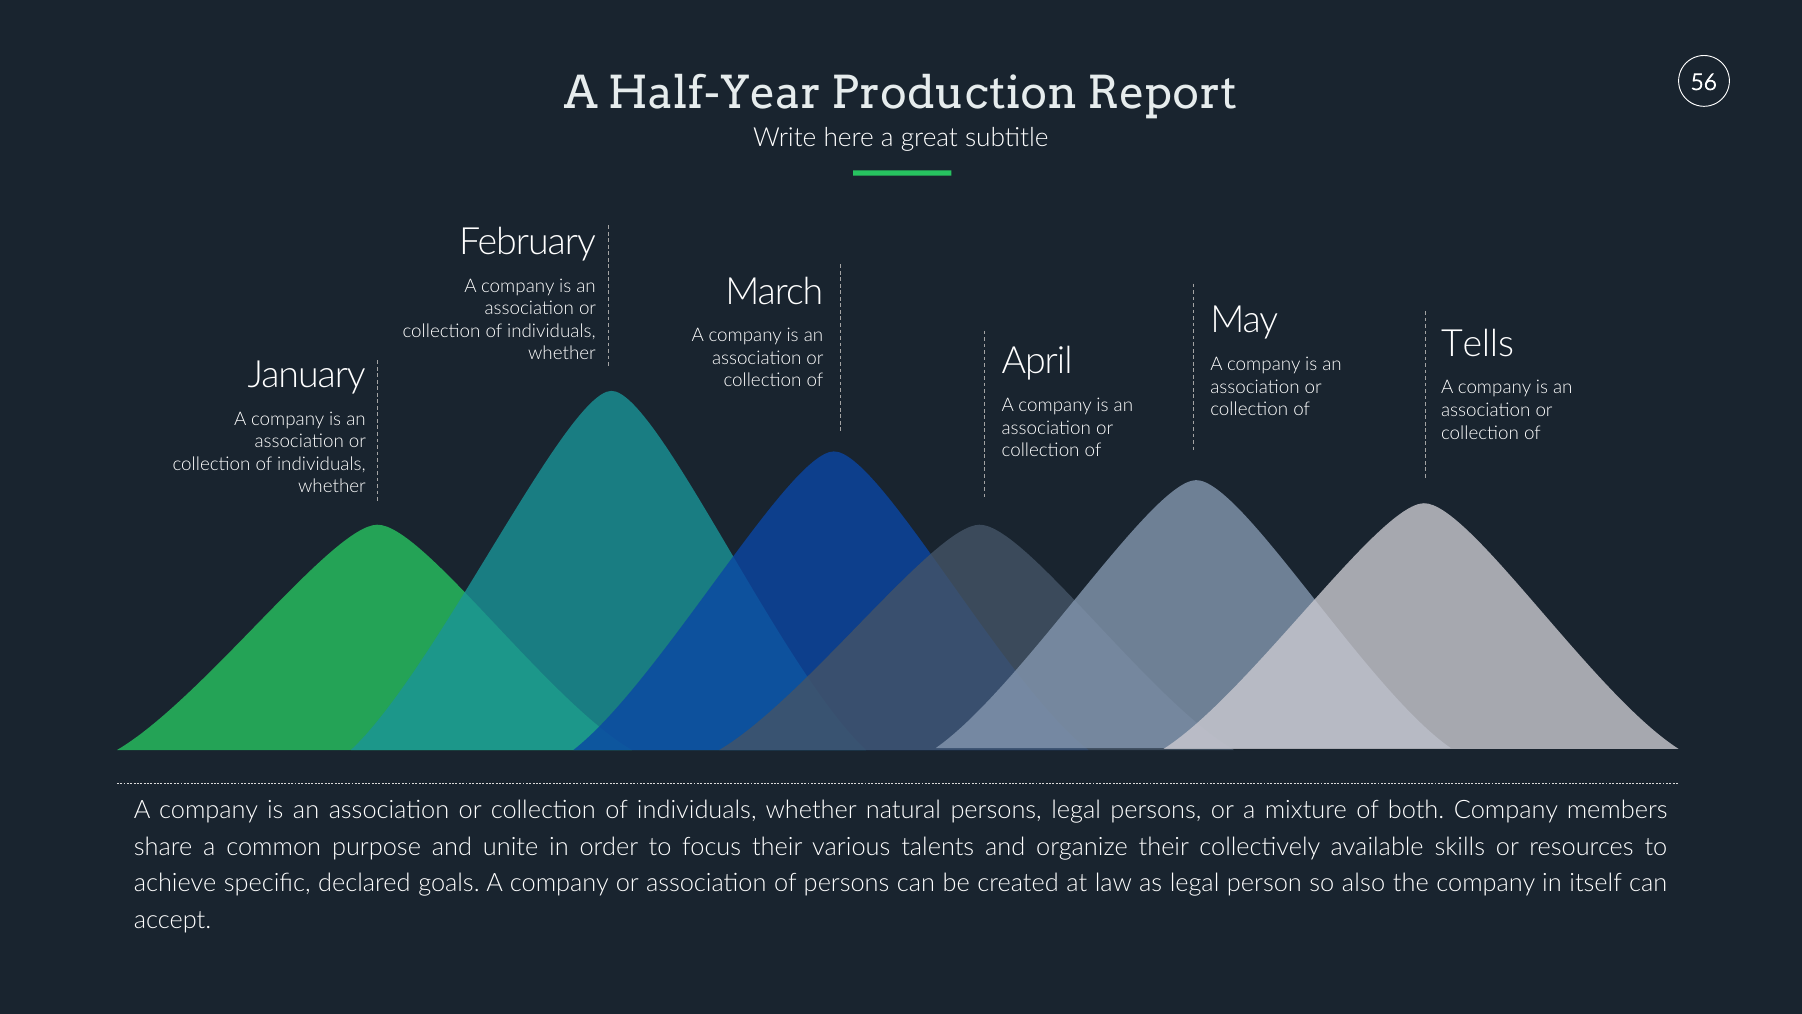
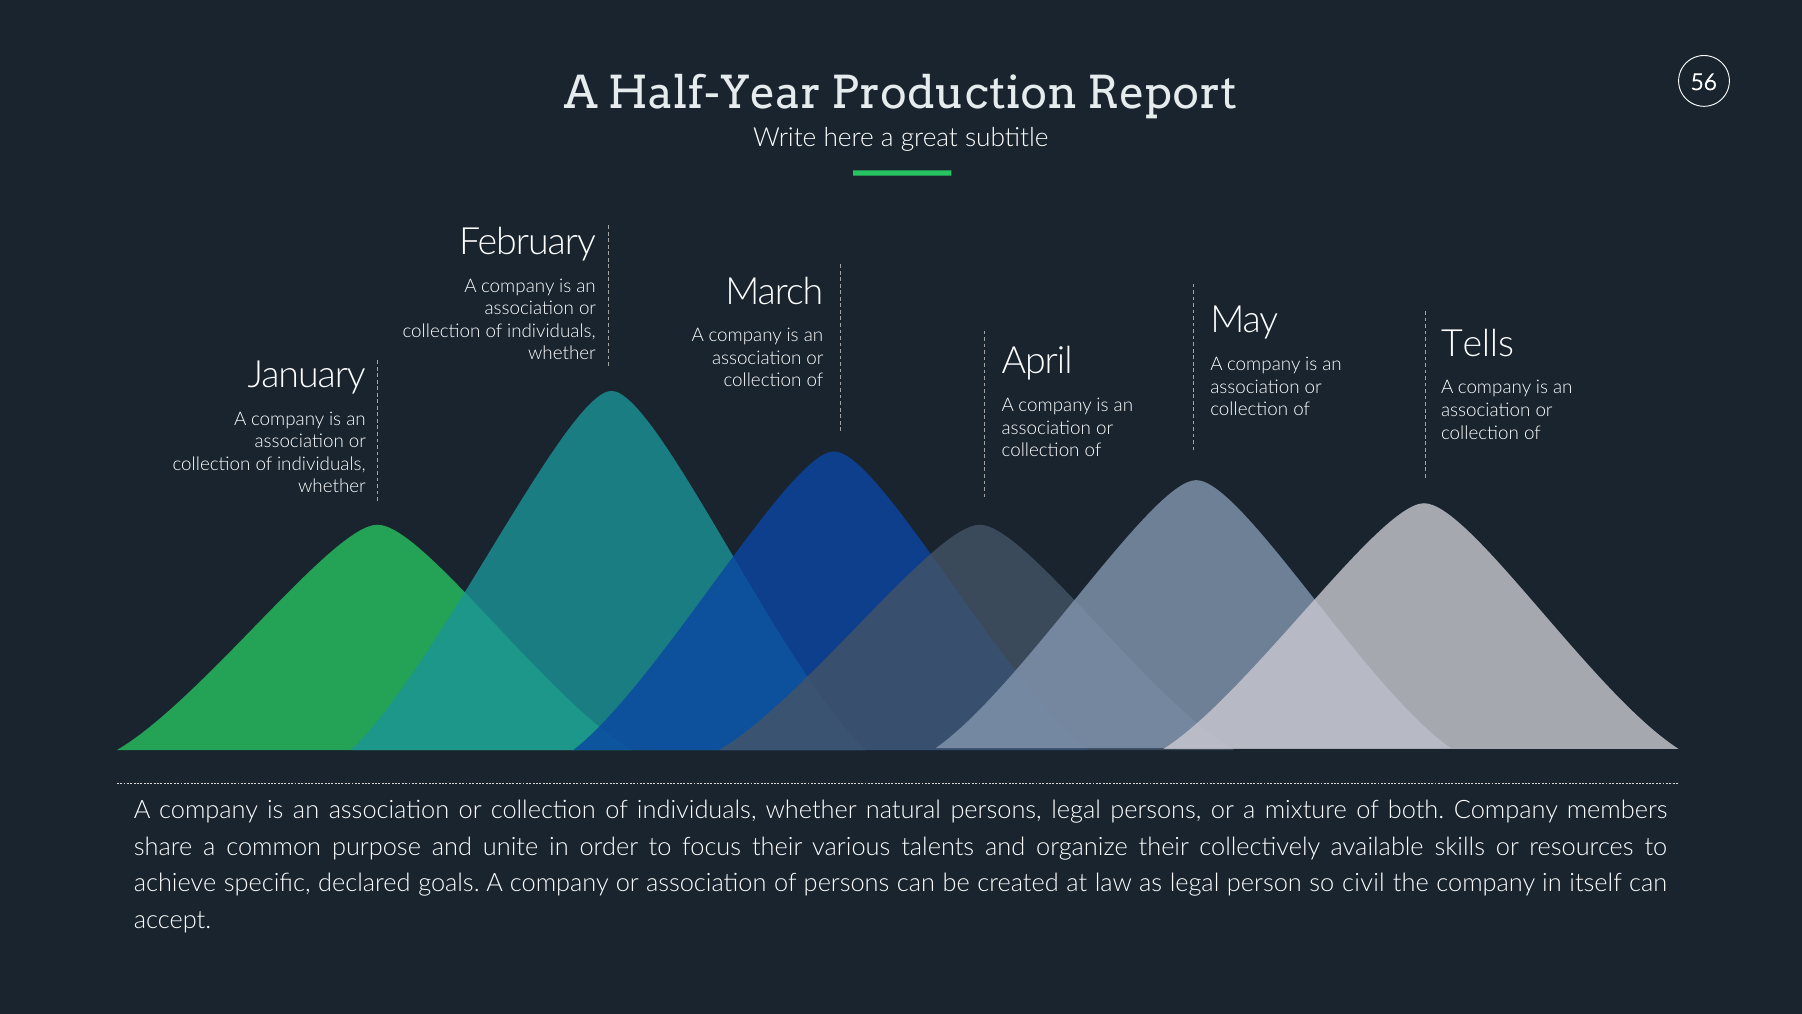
also: also -> civil (1364, 883)
